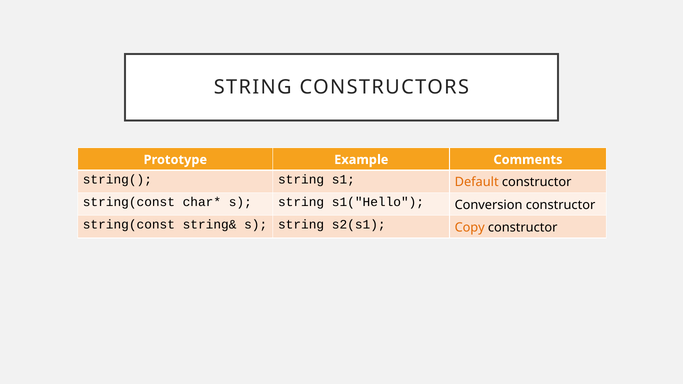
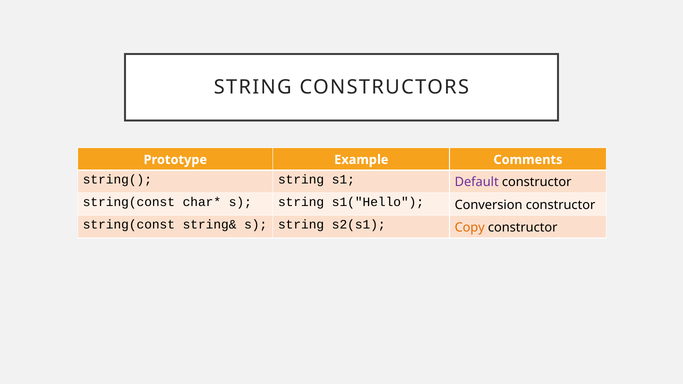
Default colour: orange -> purple (477, 182)
